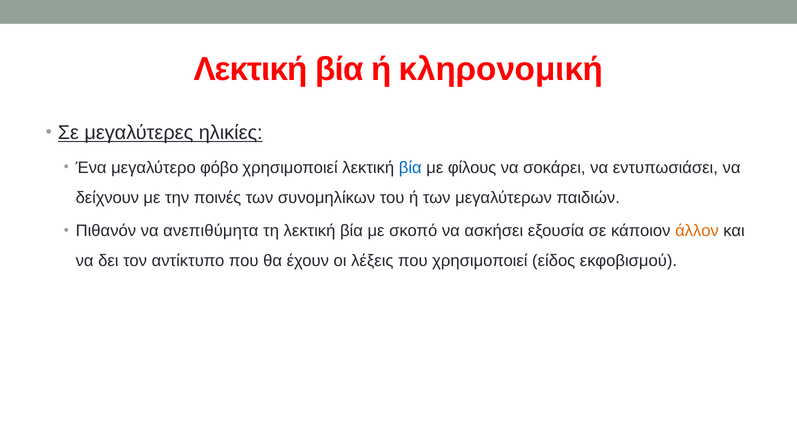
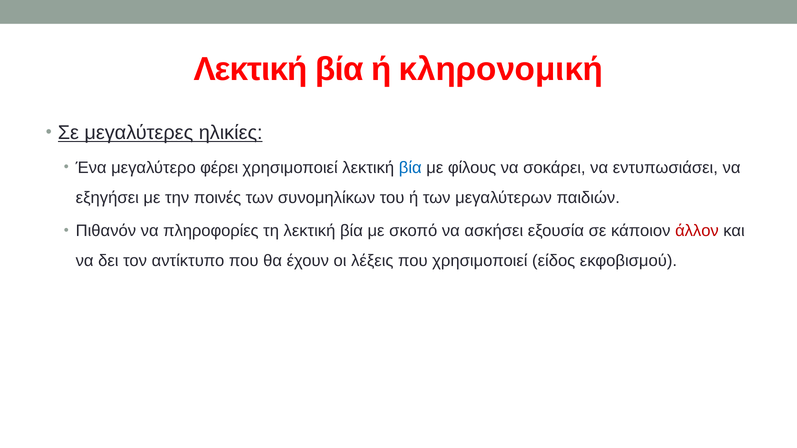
φόβο: φόβο -> φέρει (219, 168)
δείχνουν: δείχνουν -> εξηγήσει (107, 198)
ανεπιθύμητα: ανεπιθύμητα -> πληροφορίες (211, 231)
άλλον colour: orange -> red (697, 231)
